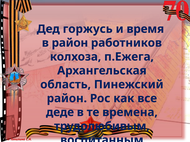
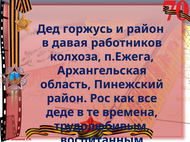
и время: время -> район (145, 29)
в район: район -> давая (70, 43)
